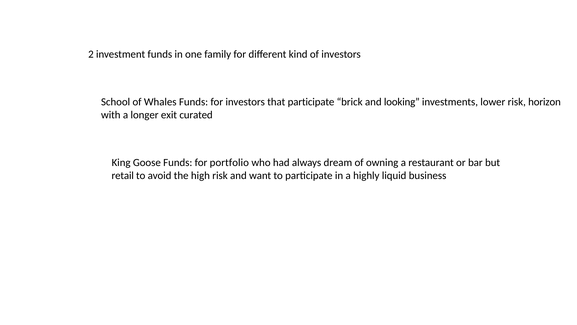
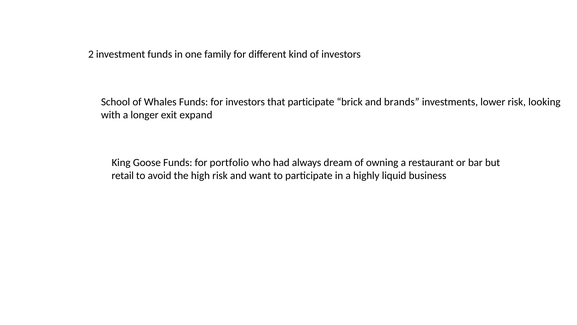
looking: looking -> brands (402, 102)
horizon: horizon -> looking (544, 102)
curated: curated -> expand (196, 115)
